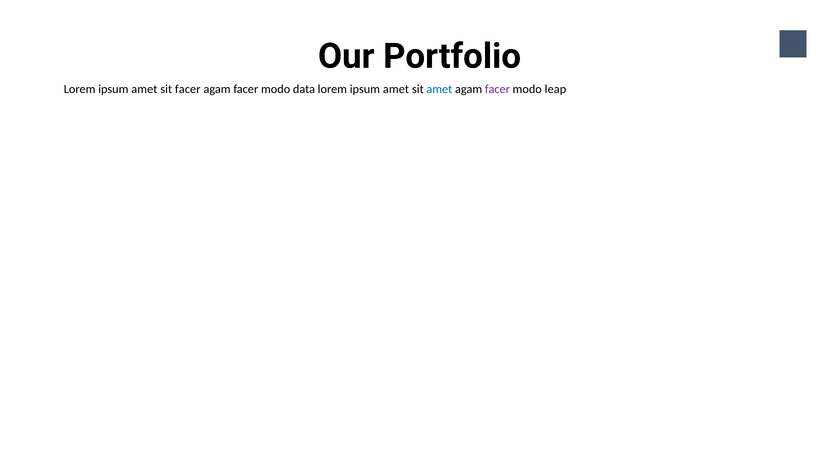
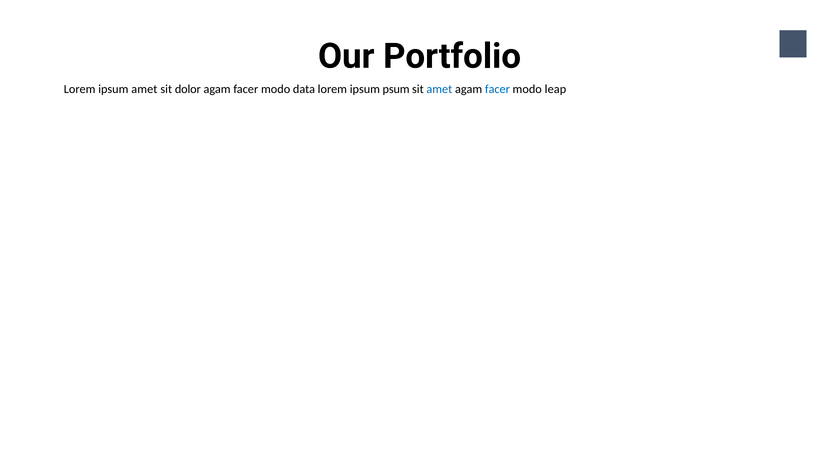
sit facer: facer -> dolor (188, 89)
data lorem ipsum amet: amet -> psum (396, 89)
facer colour: purple -> blue (497, 89)
